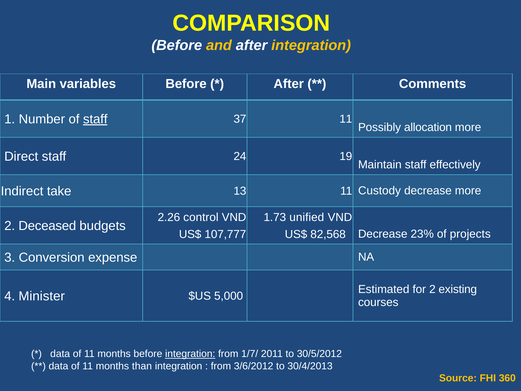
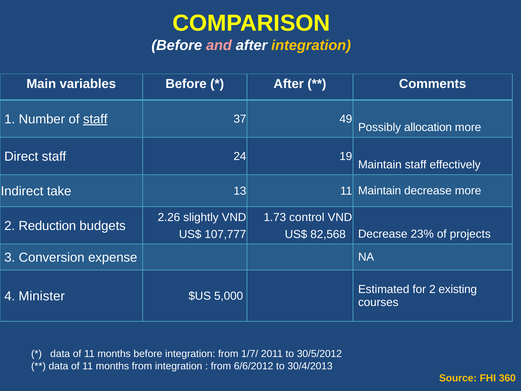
and colour: yellow -> pink (219, 45)
37 11: 11 -> 49 (346, 119)
11 Custody: Custody -> Maintain (380, 191)
control: control -> slightly (201, 217)
unified: unified -> control (307, 217)
Deceased: Deceased -> Reduction (47, 226)
integration underline: present -> none (190, 354)
months than: than -> from (142, 366)
3/6/2012: 3/6/2012 -> 6/6/2012 (254, 366)
